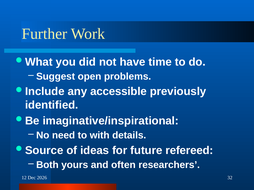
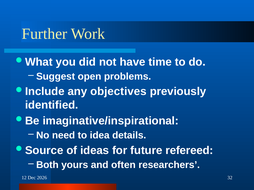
accessible: accessible -> objectives (118, 92)
with: with -> idea (100, 136)
